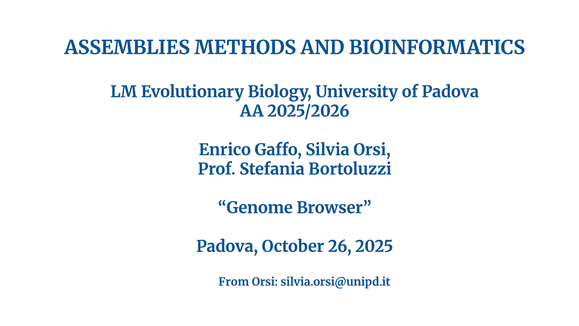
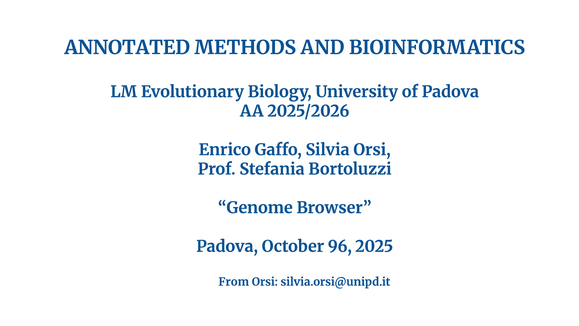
ASSEMBLIES: ASSEMBLIES -> ANNOTATED (127, 48)
26: 26 -> 96 (340, 246)
